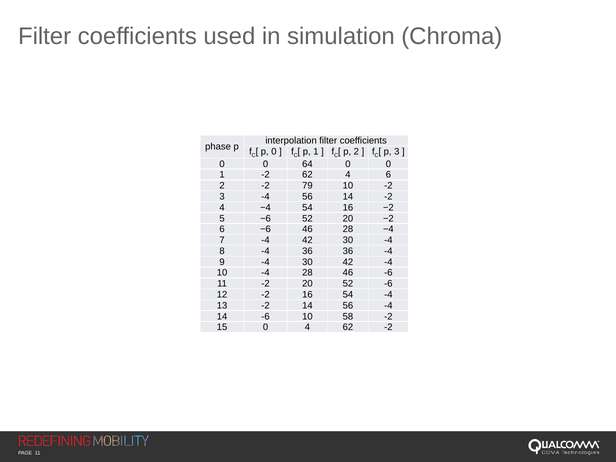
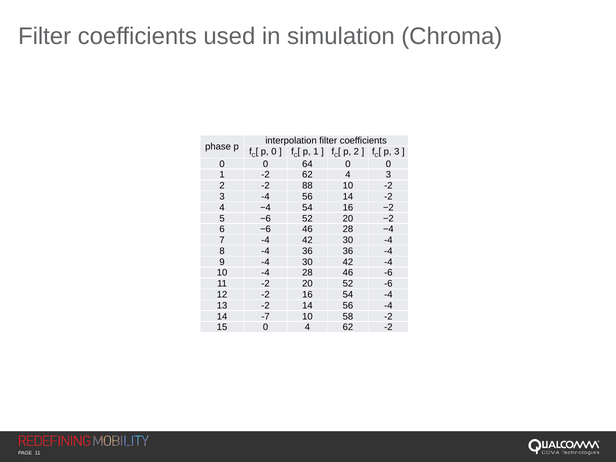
4 6: 6 -> 3 (388, 175)
79: 79 -> 88 (307, 186)
14 -6: -6 -> -7 (266, 316)
